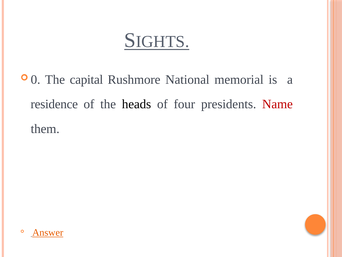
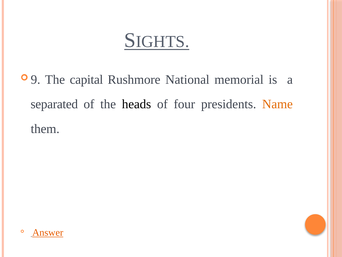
0: 0 -> 9 (36, 79)
residence: residence -> separated (54, 104)
Name colour: red -> orange (277, 104)
